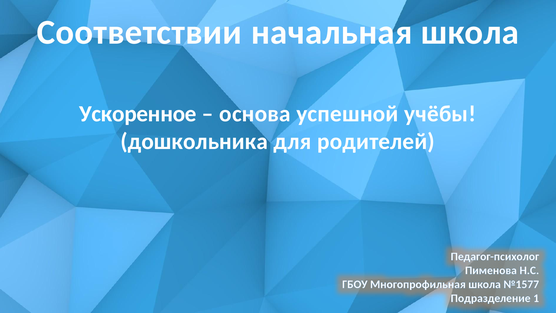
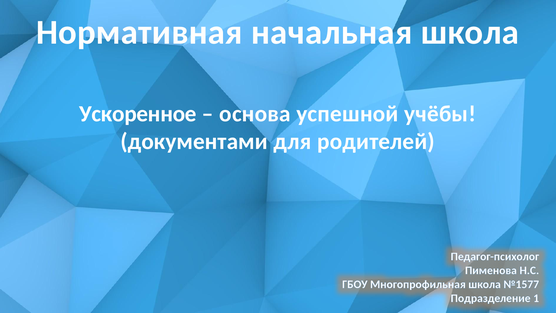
Соответствии: Соответствии -> Нормативная (139, 32)
дошкольника: дошкольника -> документами (194, 141)
